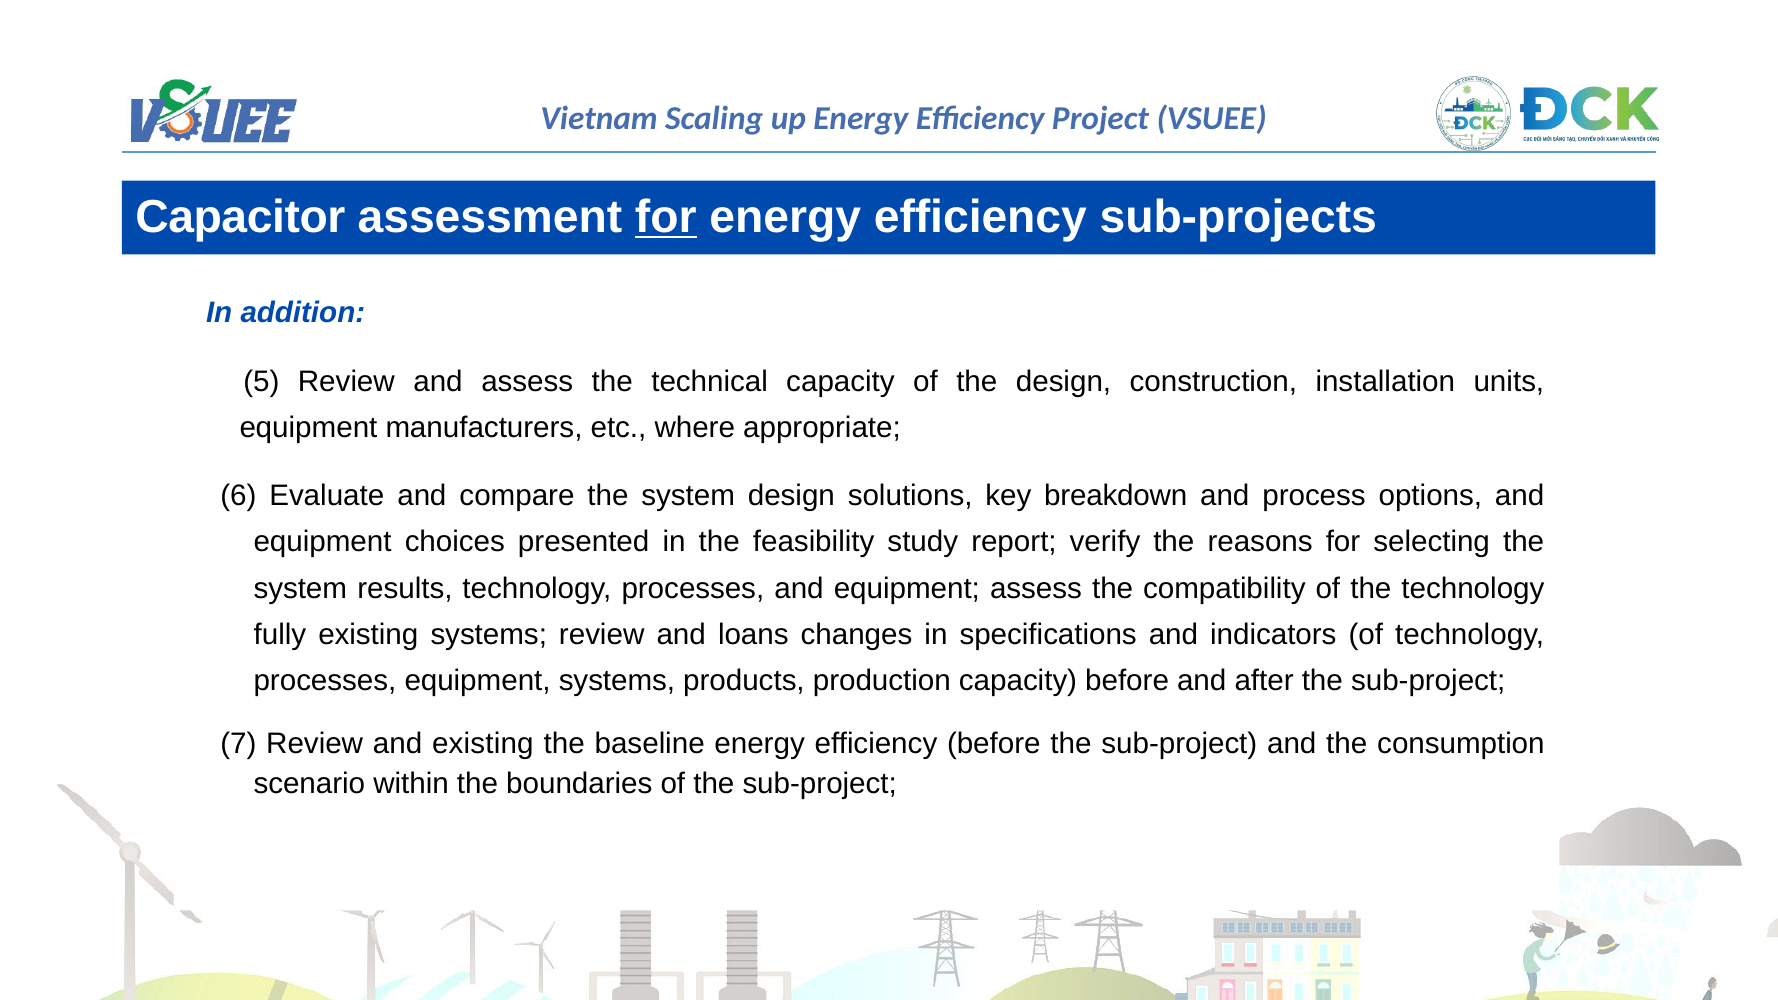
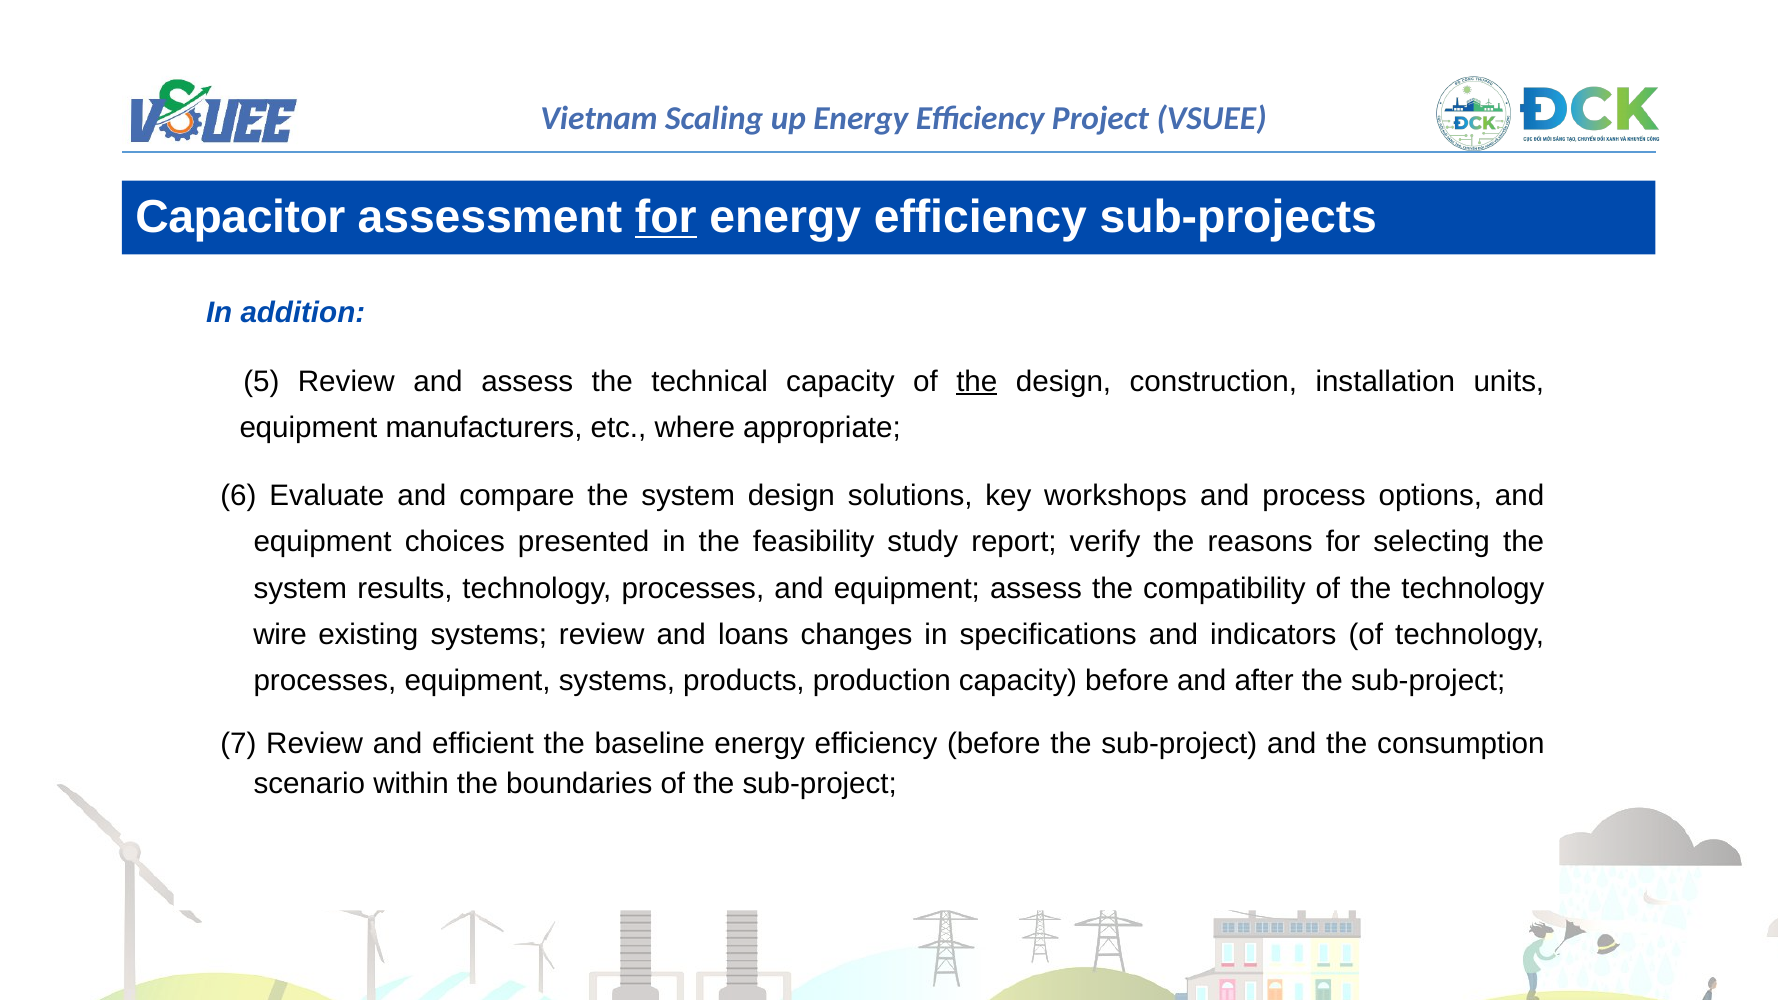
the underline: none -> present (977, 381)
breakdown: breakdown -> workshops (1116, 496)
fully: fully -> wire (280, 635)
and existing: existing -> efficient (483, 744)
